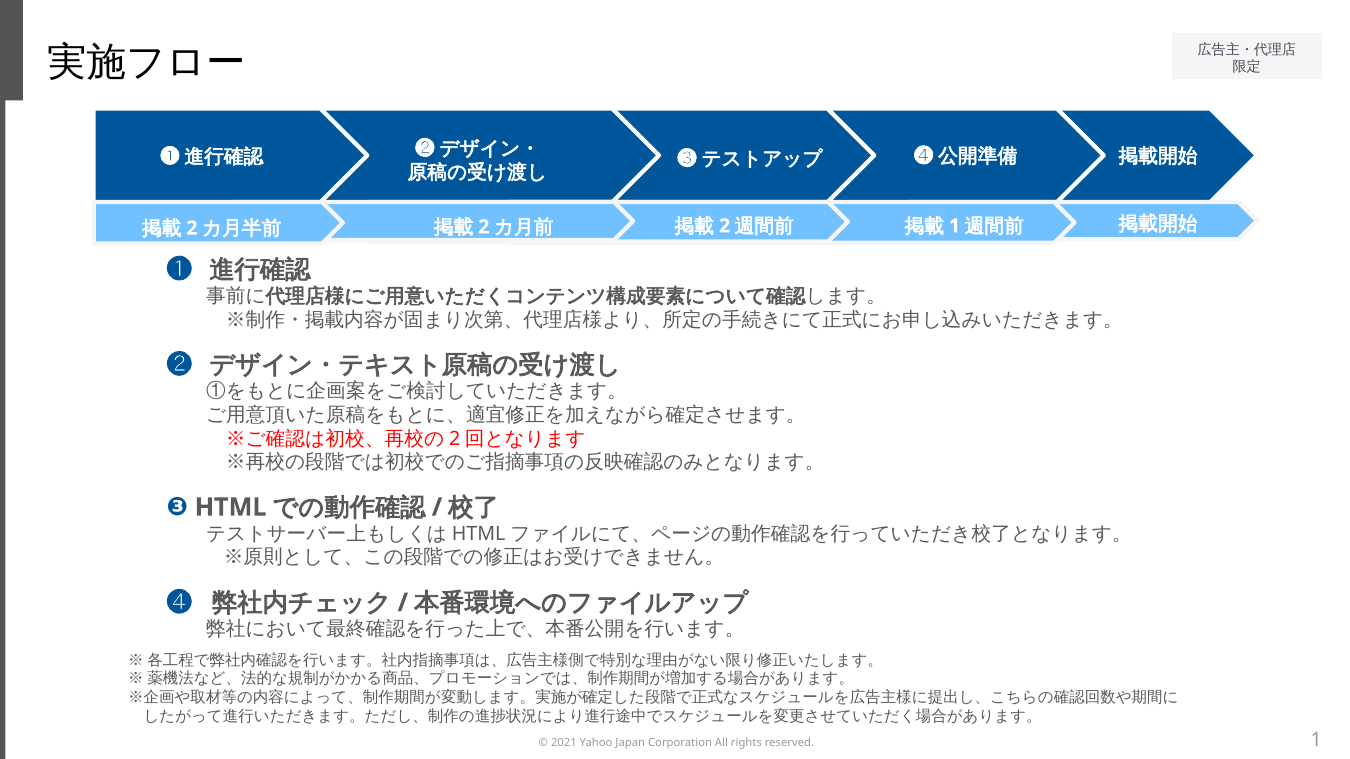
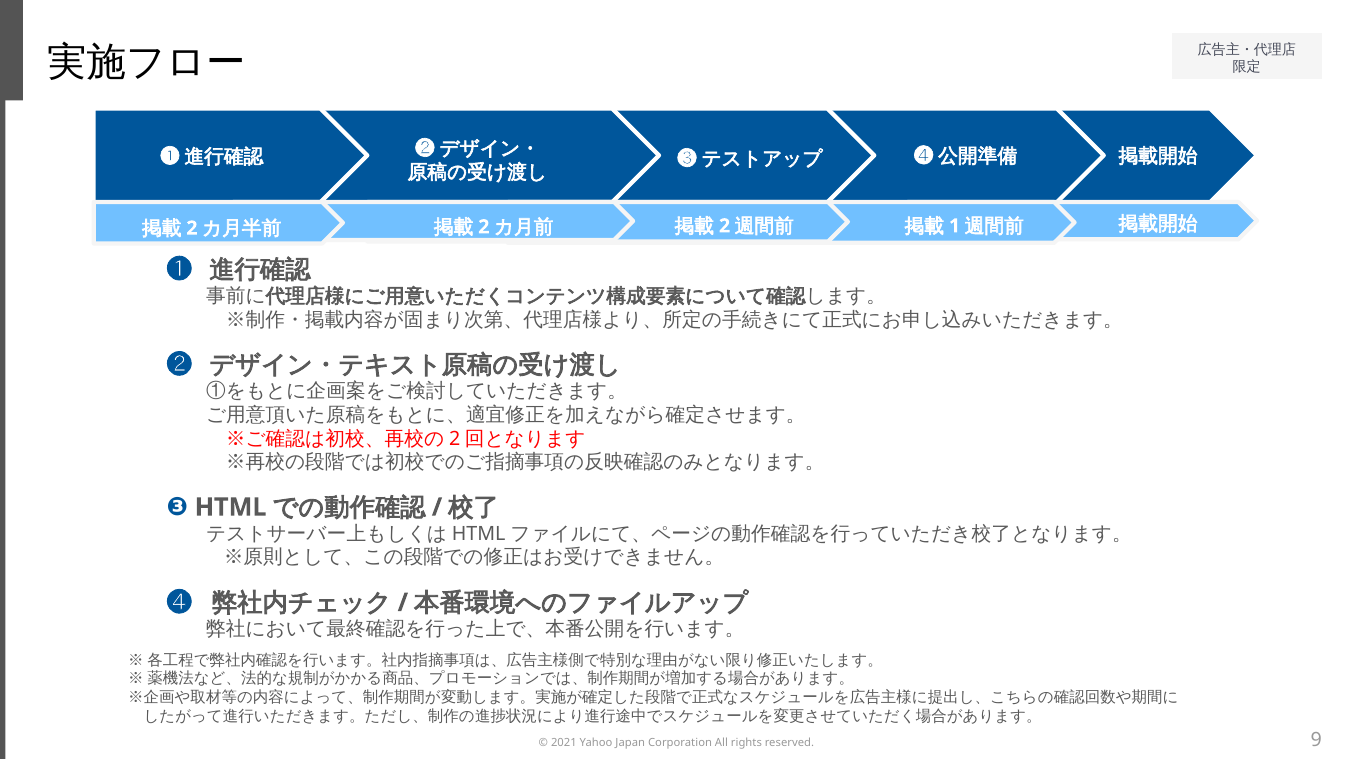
1: 1 -> 9 (1316, 741)
